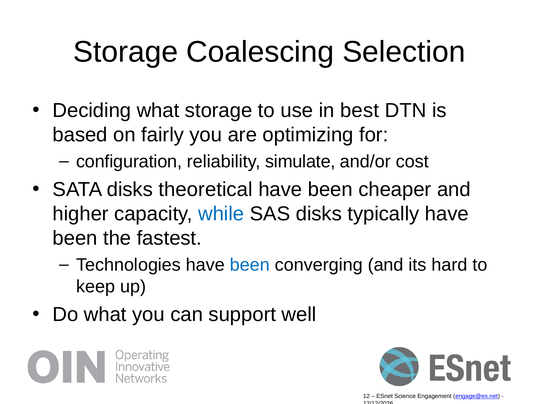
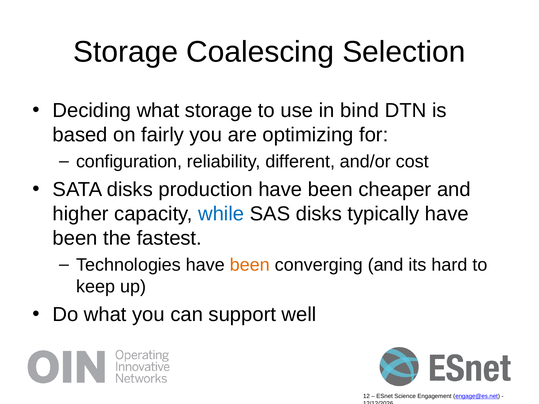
best: best -> bind (360, 111)
simulate: simulate -> different (300, 162)
theoretical: theoretical -> production (206, 190)
been colour: blue -> orange (250, 265)
